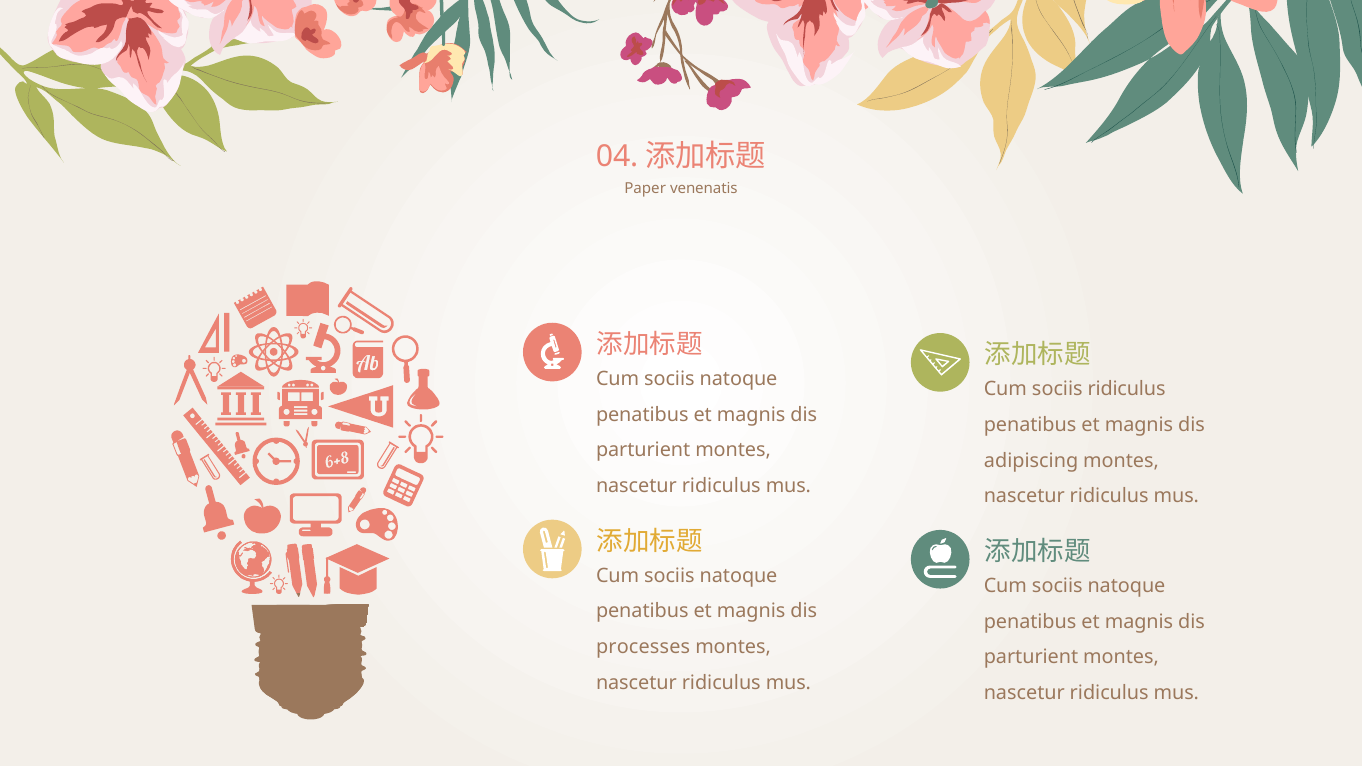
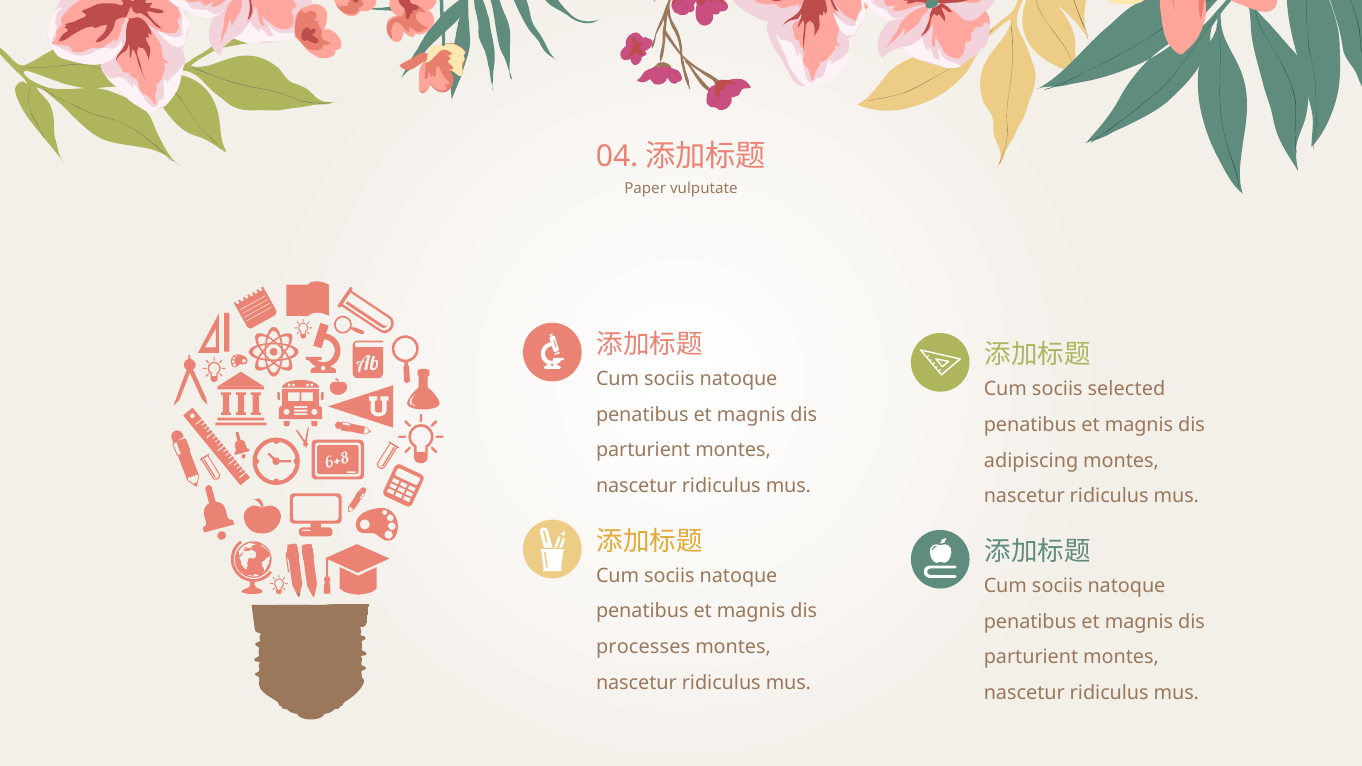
venenatis: venenatis -> vulputate (704, 188)
sociis ridiculus: ridiculus -> selected (1126, 389)
